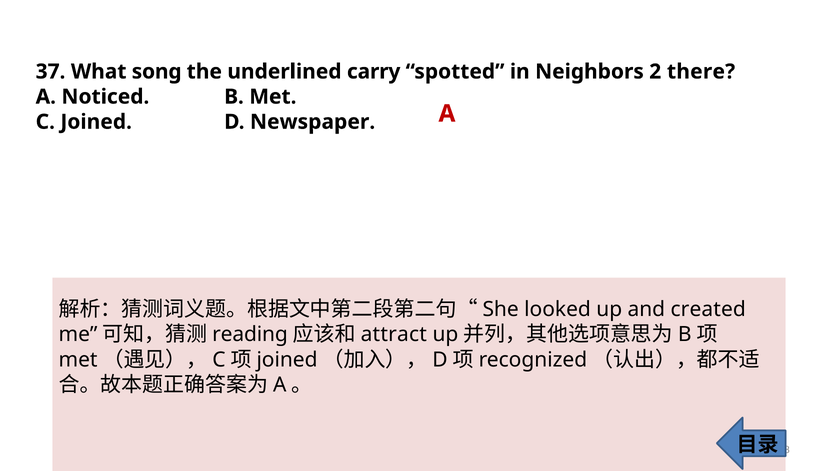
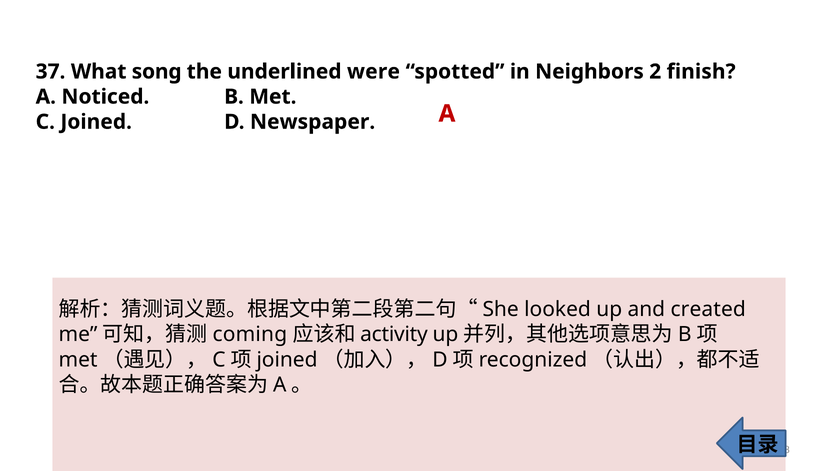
carry: carry -> were (373, 72)
there: there -> finish (701, 72)
reading: reading -> coming (250, 335)
attract: attract -> activity (394, 335)
